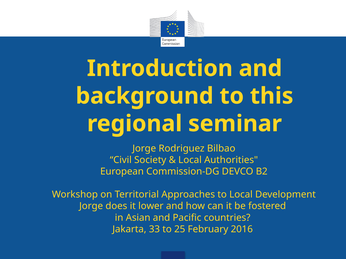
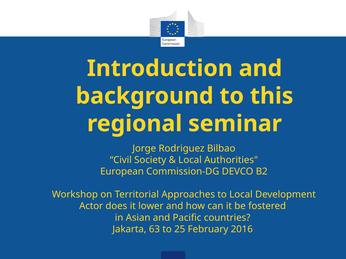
Jorge: Jorge -> Actor (91, 206)
33: 33 -> 63 (154, 230)
